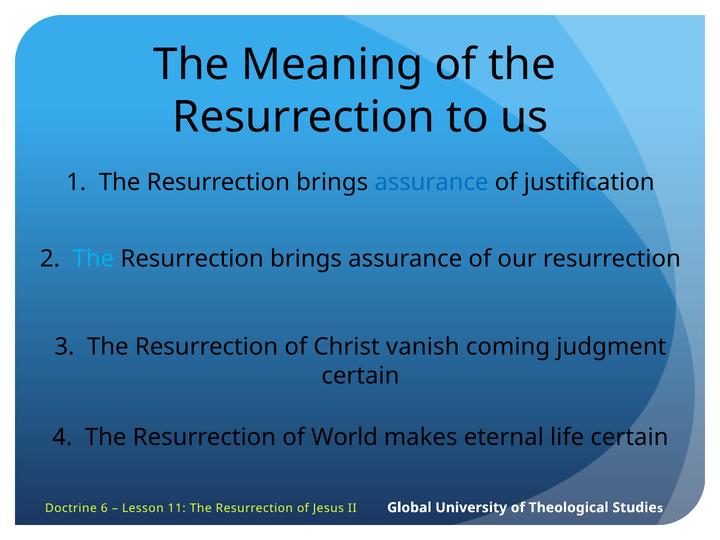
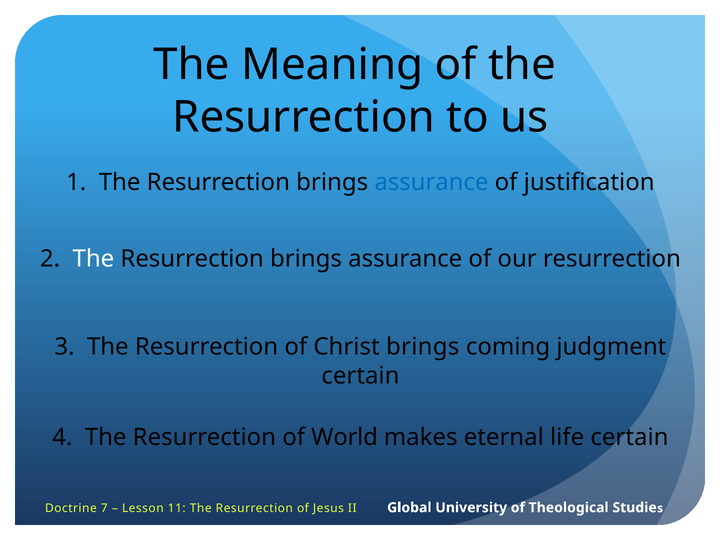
The colour: light blue -> white (93, 259)
Christ vanish: vanish -> brings (423, 347)
6: 6 -> 7 (104, 508)
